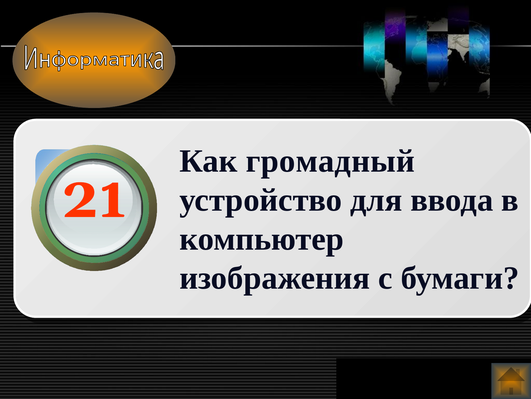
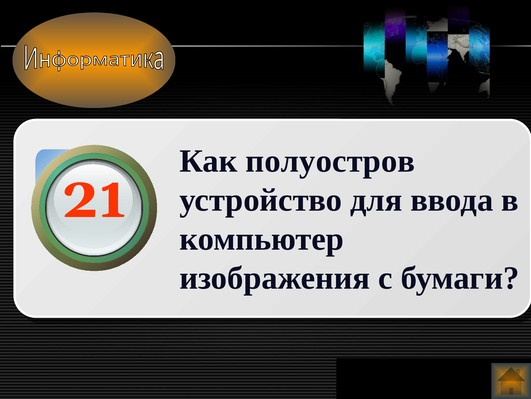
громадный: громадный -> полуостров (330, 161)
